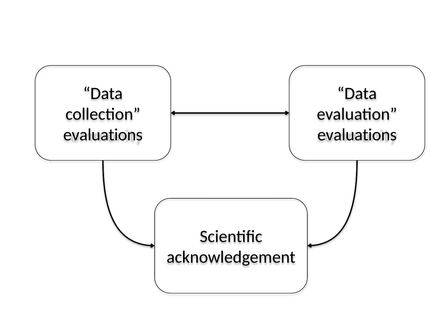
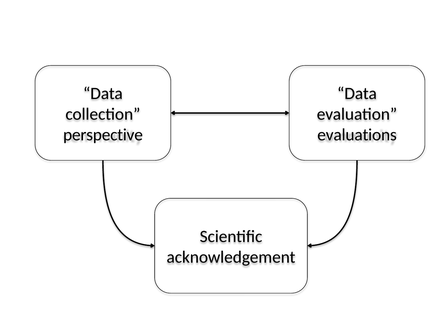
evaluations: evaluations -> perspective (103, 135)
